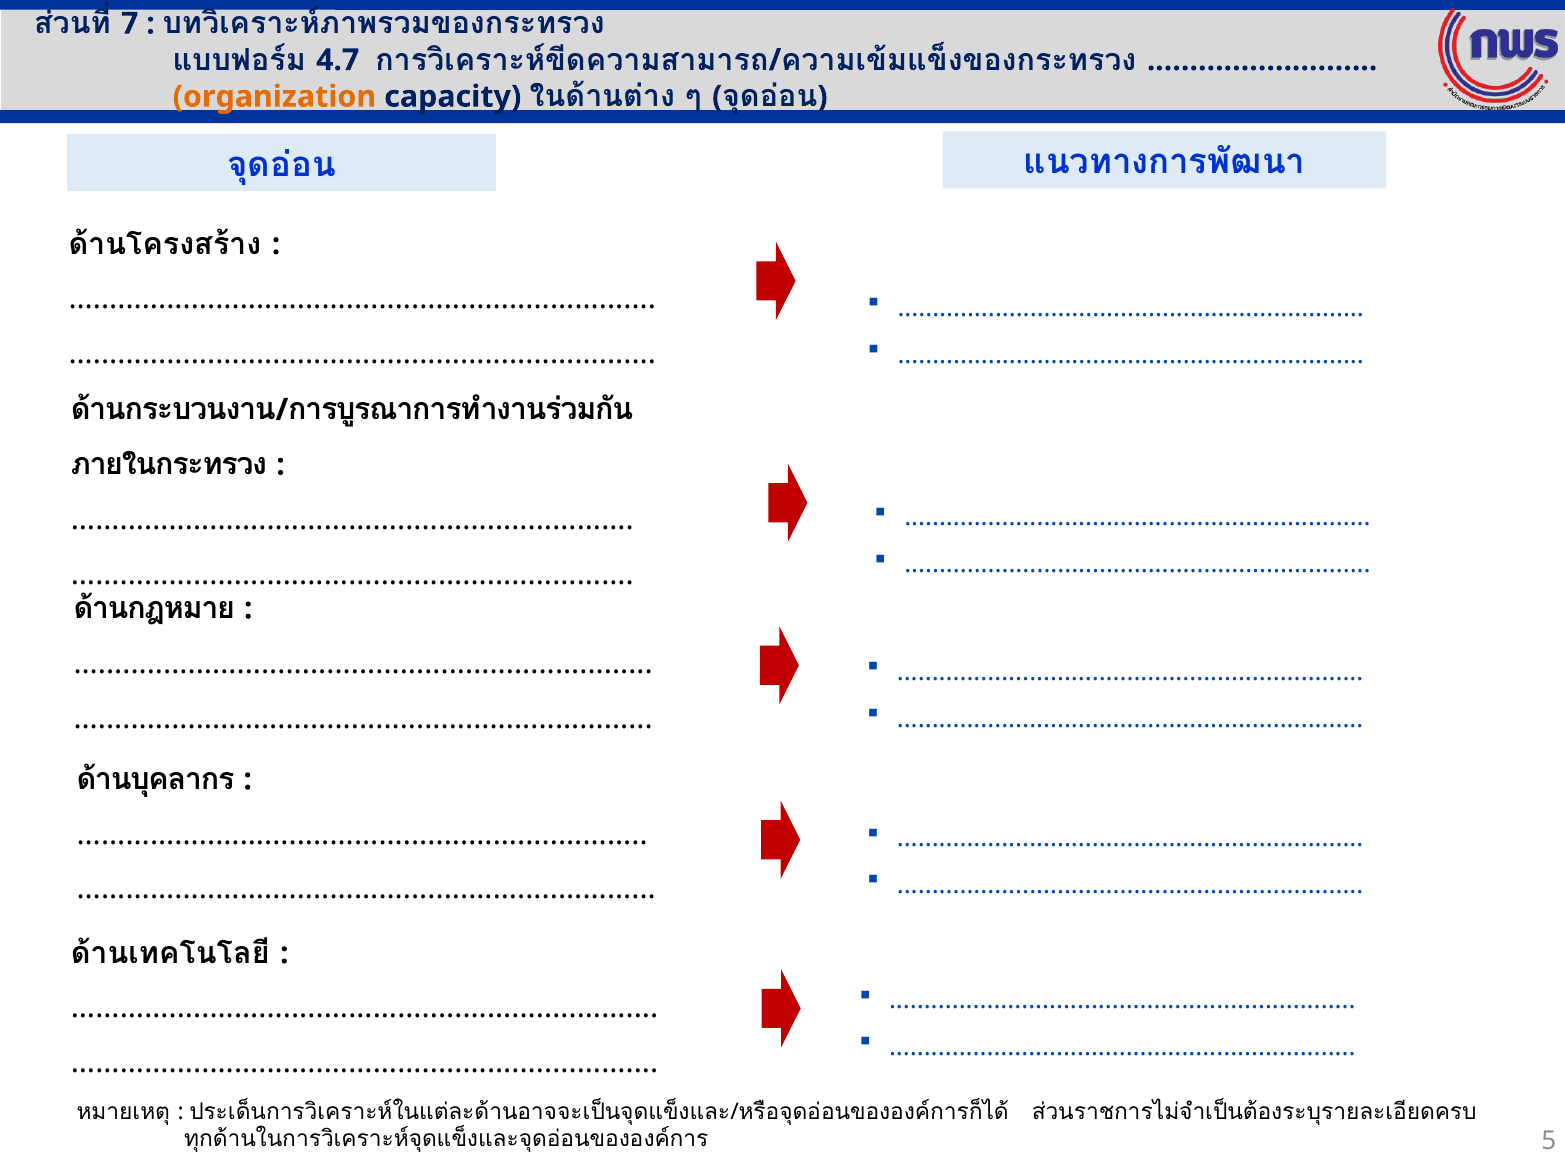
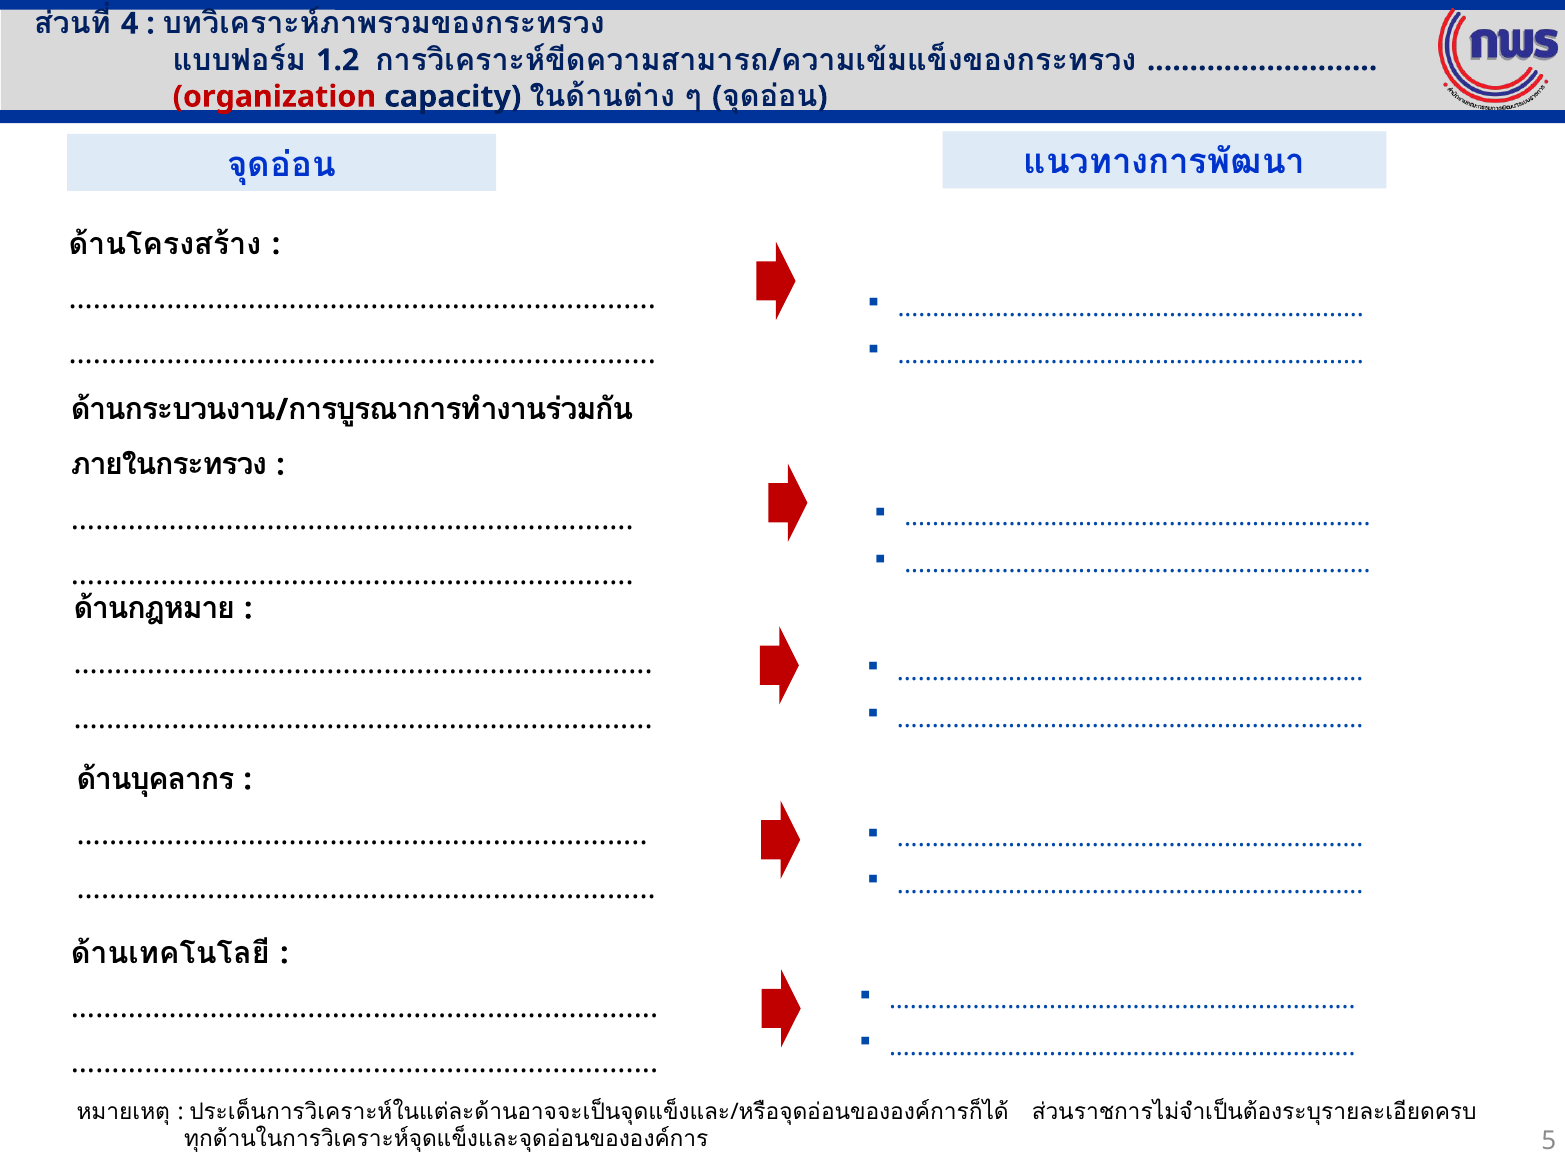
7: 7 -> 4 (130, 24)
4.7: 4.7 -> 1.2 (338, 60)
organization colour: orange -> red (274, 97)
